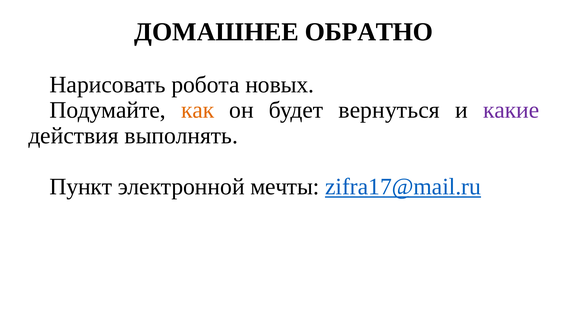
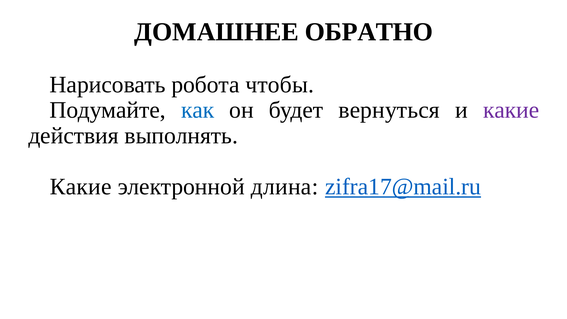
новых: новых -> чтобы (280, 85)
как colour: orange -> blue (198, 110)
Пункт: Пункт -> Какие (81, 187)
мечты: мечты -> длина (285, 187)
